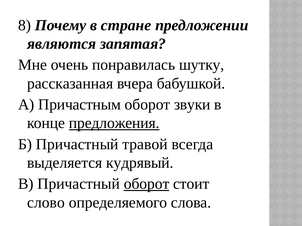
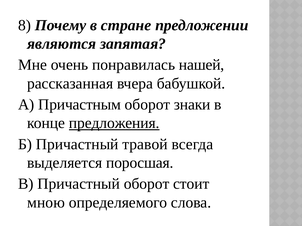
шутку: шутку -> нашей (202, 65)
звуки: звуки -> знаки (192, 105)
кудрявый: кудрявый -> поросшая (140, 163)
оборот underline: present -> none (147, 184)
слово: слово -> мною (46, 203)
